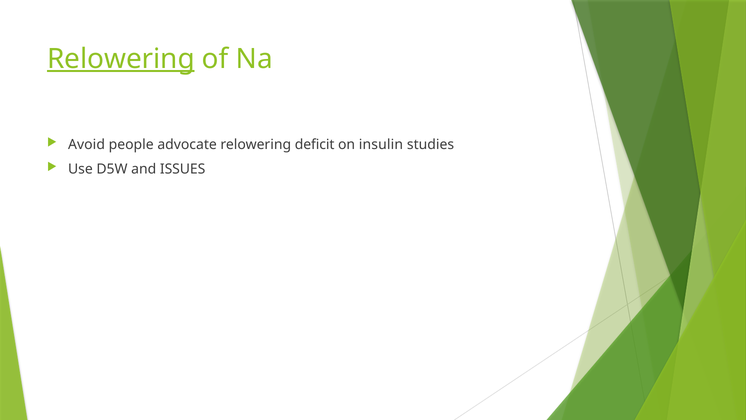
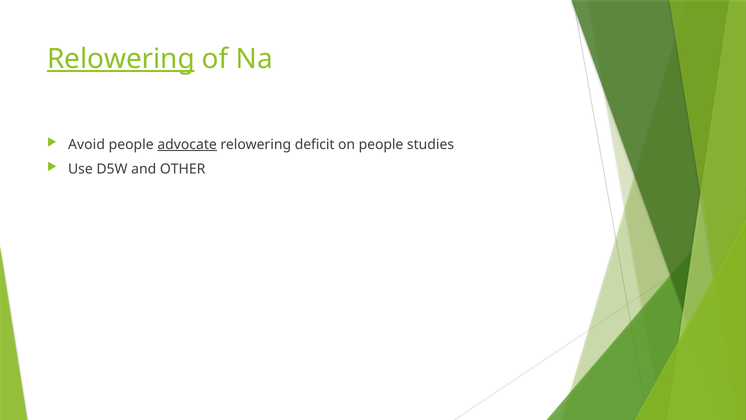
advocate underline: none -> present (187, 144)
on insulin: insulin -> people (381, 144)
ISSUES: ISSUES -> OTHER (183, 169)
